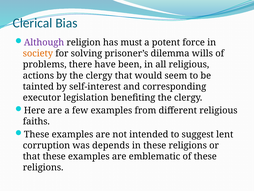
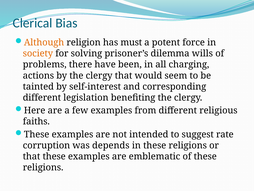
Although colour: purple -> orange (44, 42)
all religious: religious -> charging (189, 64)
executor: executor -> different (42, 97)
lent: lent -> rate (225, 134)
